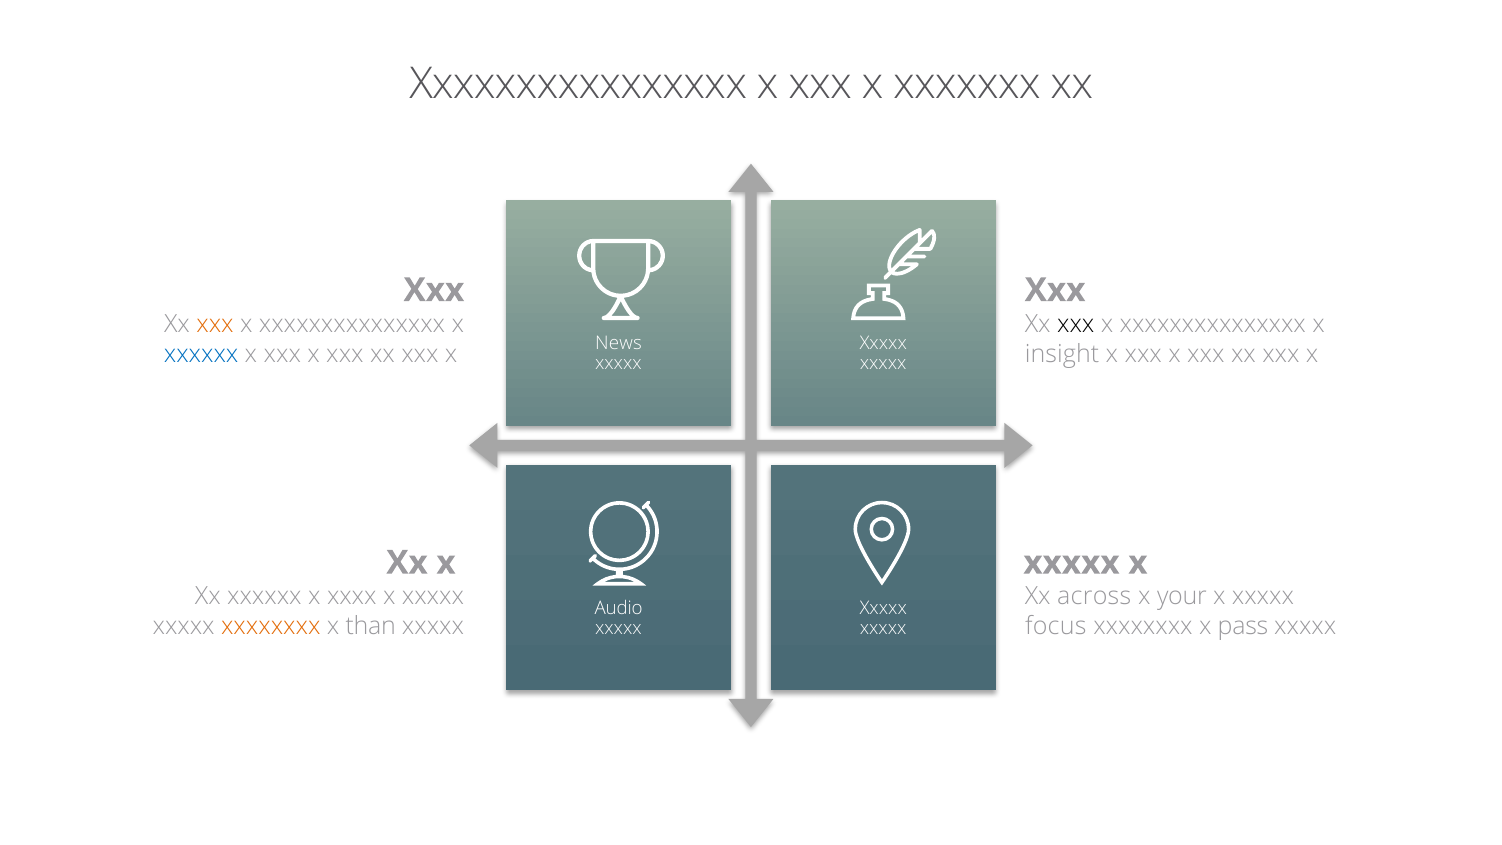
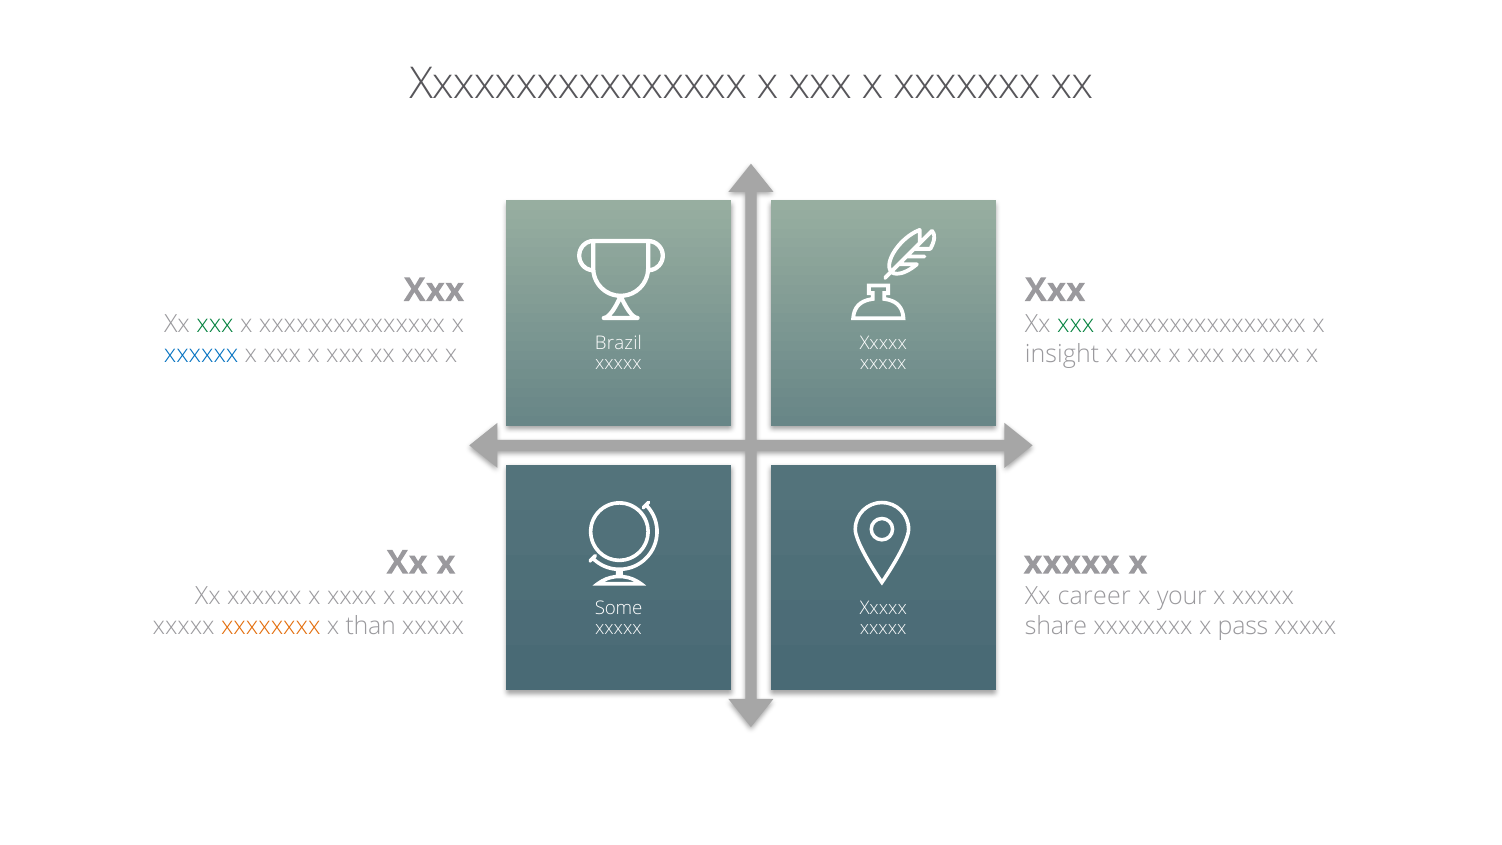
xxx colour: orange -> green (215, 324)
xxx colour: black -> green (1076, 324)
News: News -> Brazil (618, 343)
across: across -> career (1094, 596)
Audio: Audio -> Some (619, 608)
focus: focus -> share (1056, 626)
